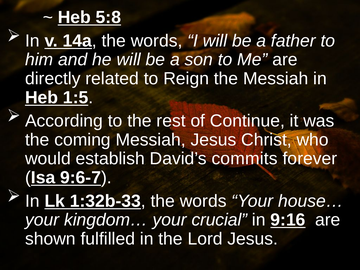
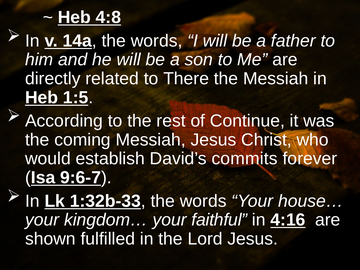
5:8: 5:8 -> 4:8 (108, 17)
Reign: Reign -> There (186, 79)
crucial: crucial -> faithful (219, 220)
9:16: 9:16 -> 4:16 (288, 220)
